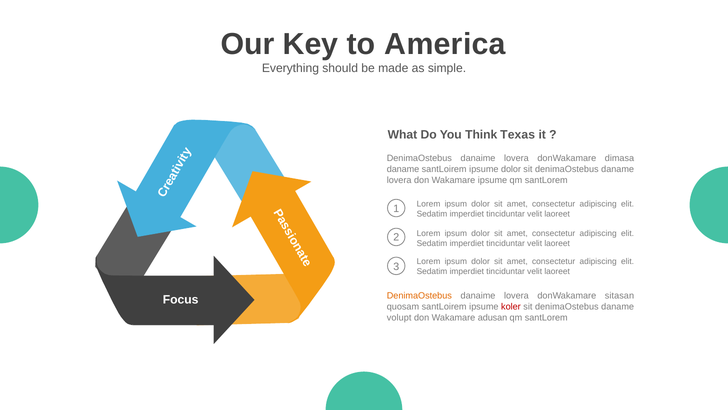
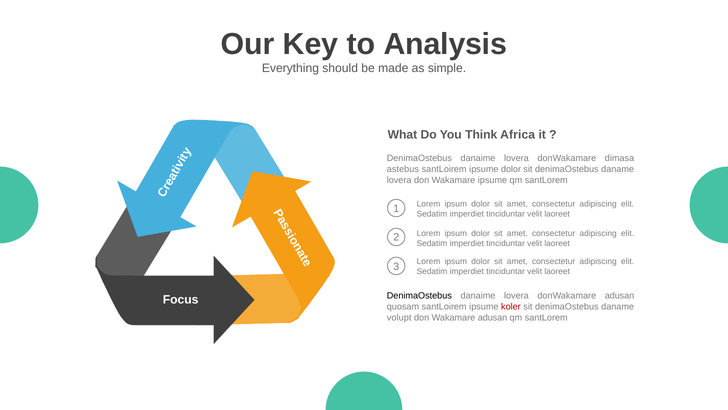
America: America -> Analysis (445, 44)
Texas: Texas -> Africa (518, 135)
daname: daname -> astebus (403, 169)
DenimaOstebus colour: orange -> black (419, 295)
donWakamare sitasan: sitasan -> adusan (620, 295)
